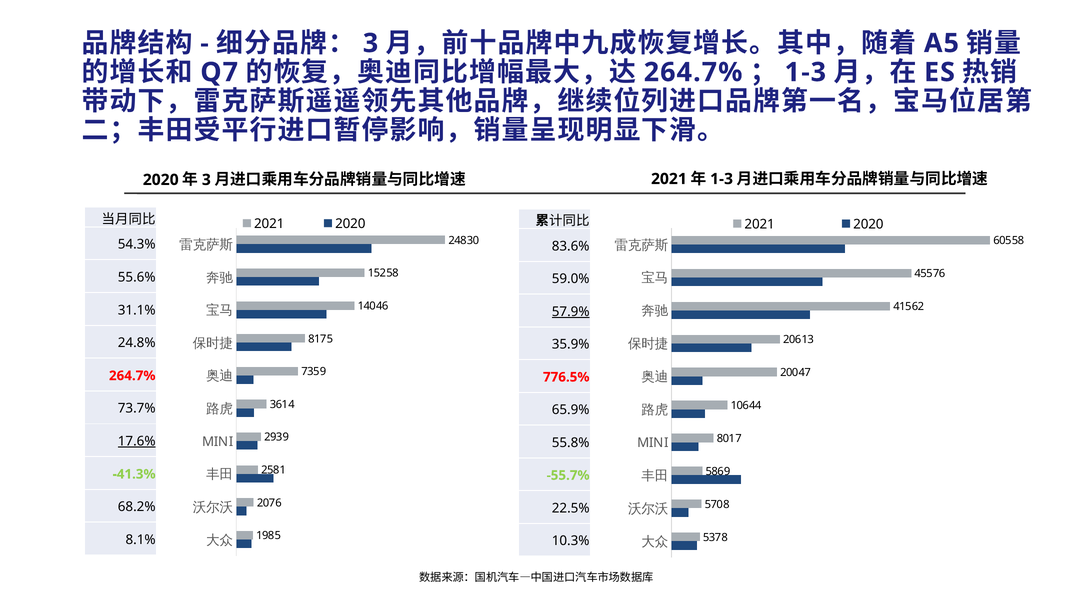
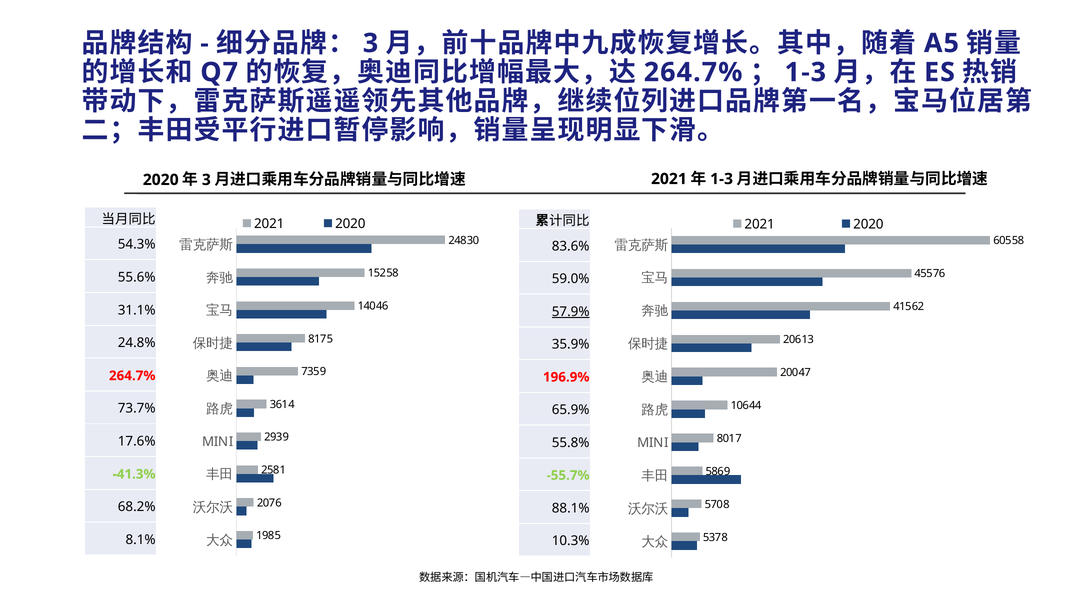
776.5%: 776.5% -> 196.9% (566, 377)
17.6% underline: present -> none (137, 441)
22.5%: 22.5% -> 88.1% (571, 508)
